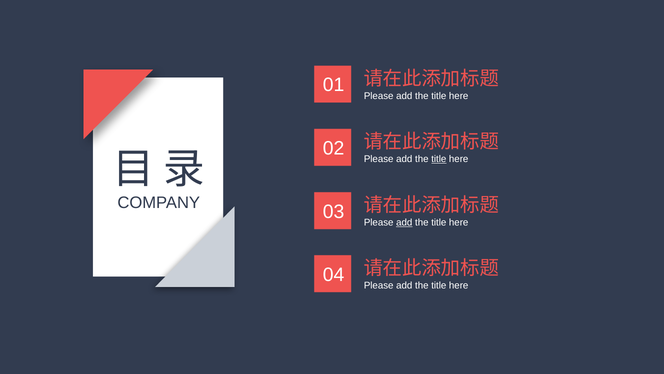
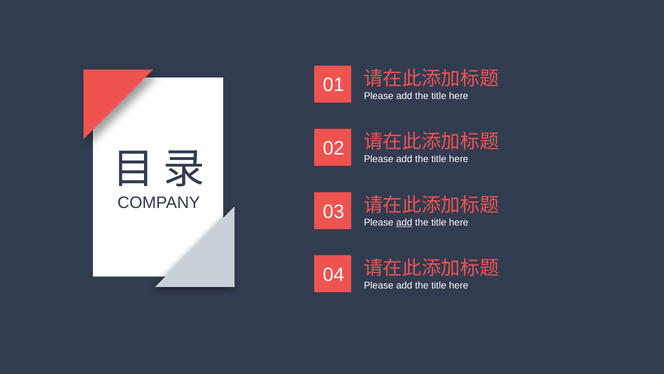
title underline: present -> none (439, 159)
